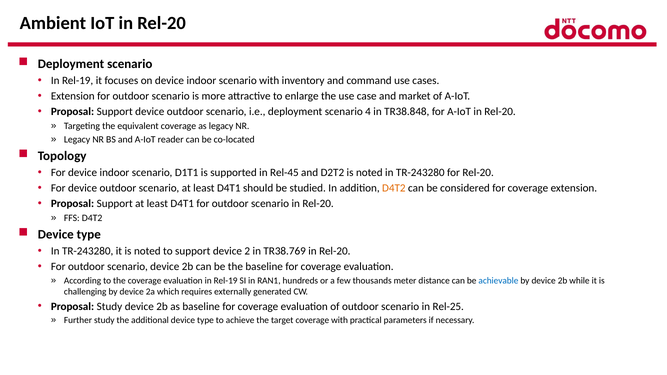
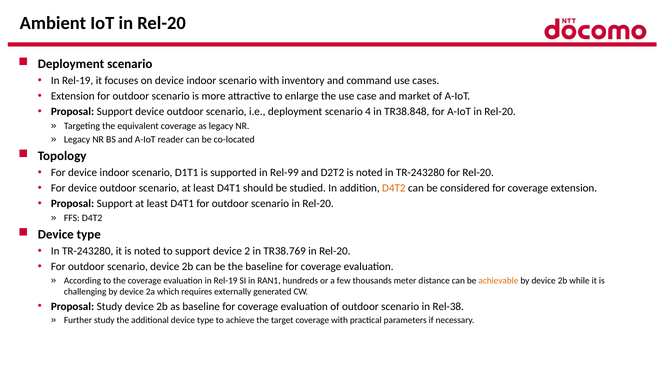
Rel-45: Rel-45 -> Rel-99 (284, 173)
achievable colour: blue -> orange (498, 281)
Rel-25: Rel-25 -> Rel-38 (448, 307)
